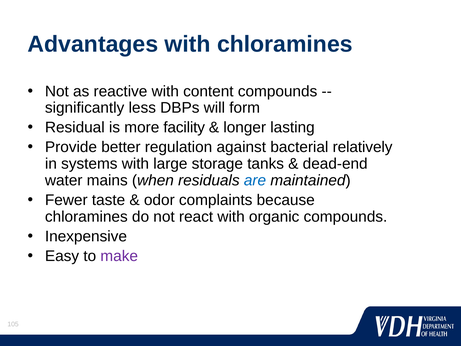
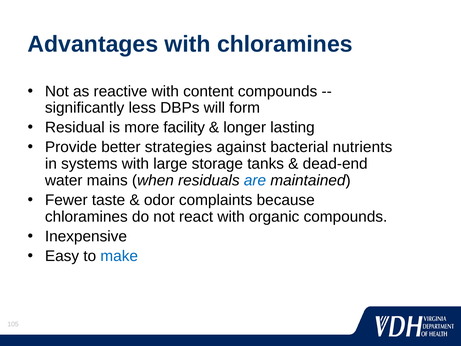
regulation: regulation -> strategies (178, 147)
relatively: relatively -> nutrients (362, 147)
make colour: purple -> blue (119, 256)
